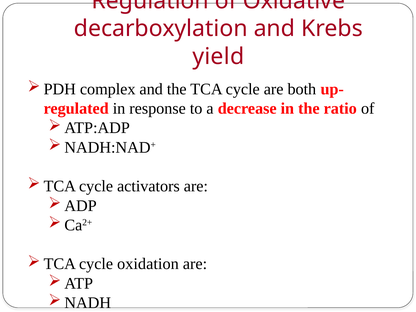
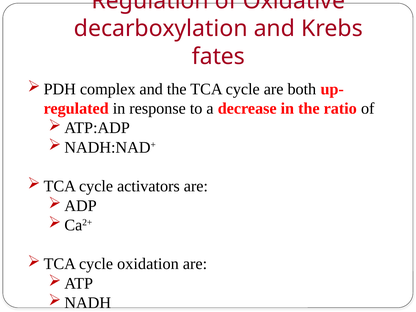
yield: yield -> fates (218, 56)
